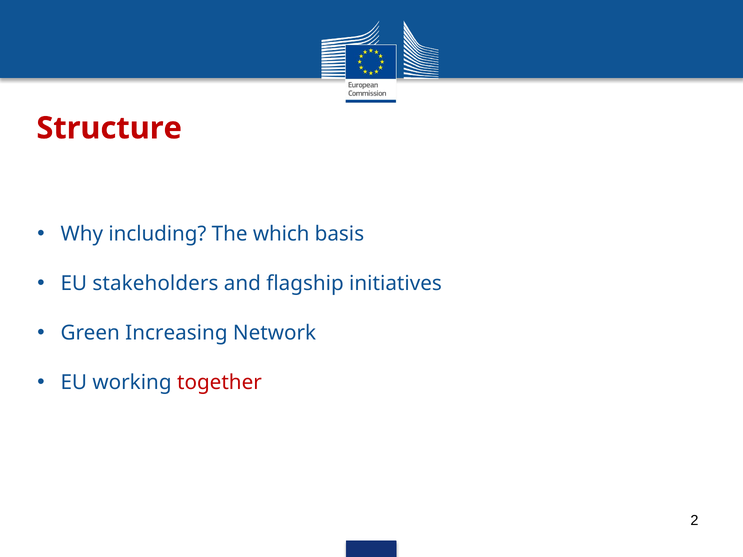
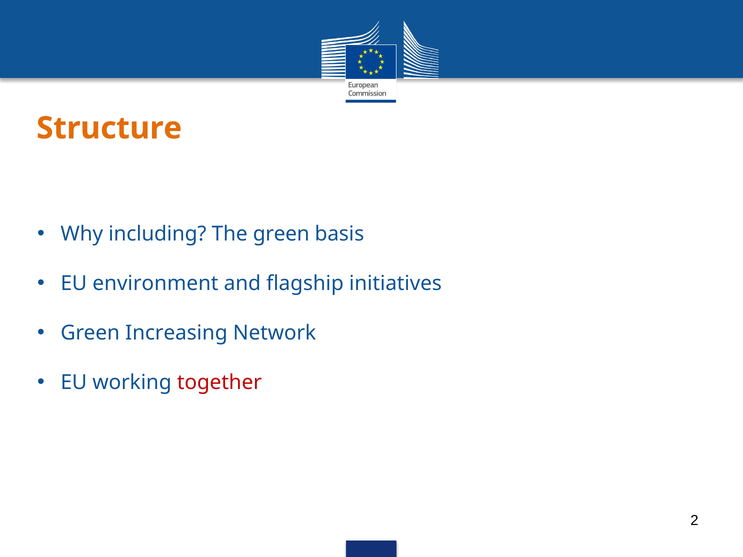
Structure colour: red -> orange (109, 128)
The which: which -> green (281, 234)
stakeholders: stakeholders -> environment (155, 284)
